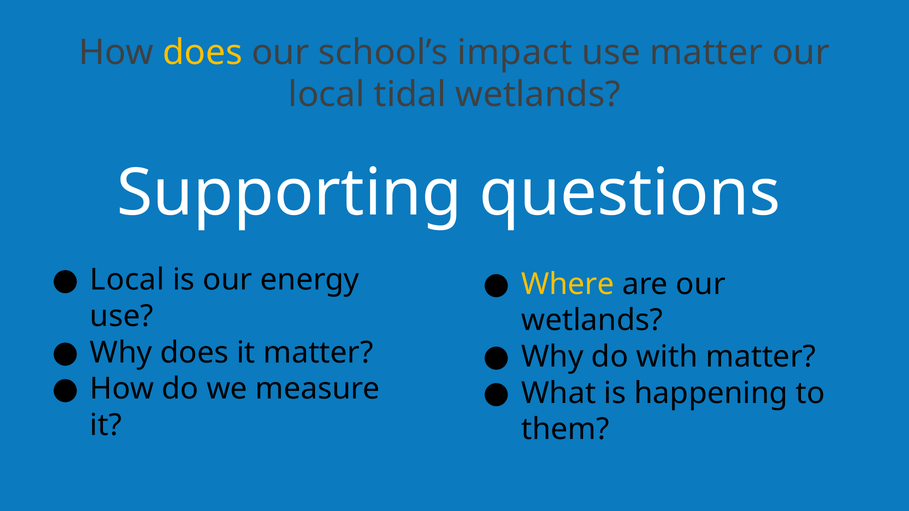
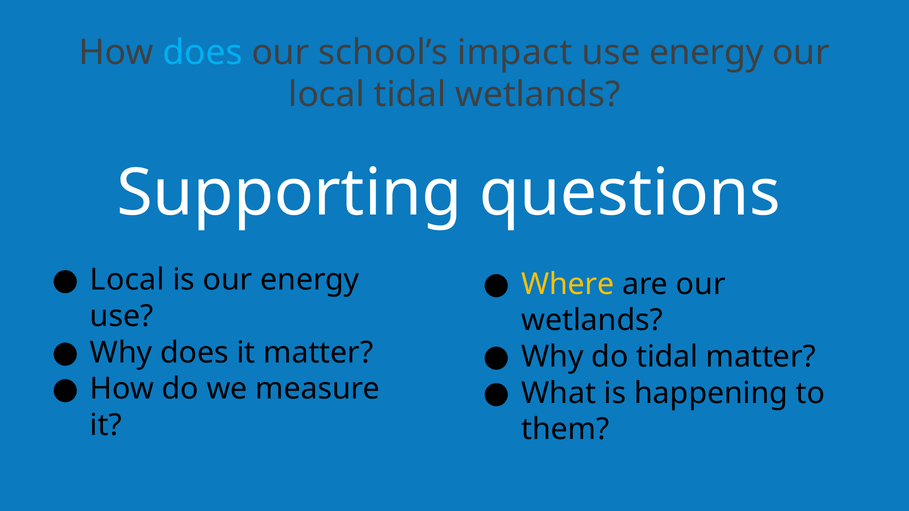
does colour: yellow -> light blue (202, 52)
use matter: matter -> energy (706, 52)
do with: with -> tidal (667, 357)
